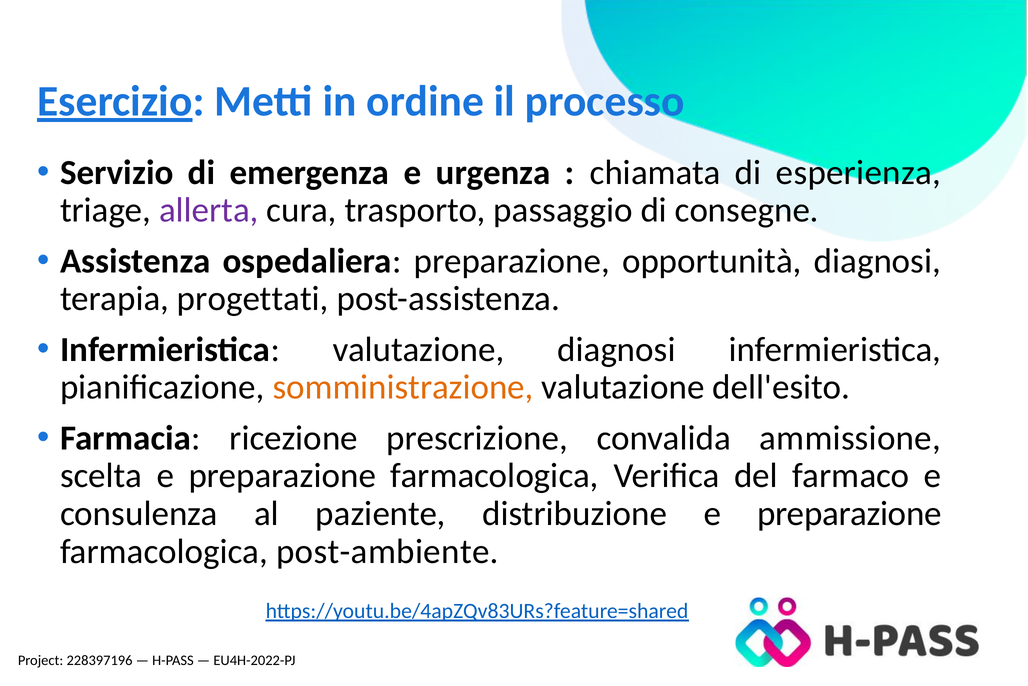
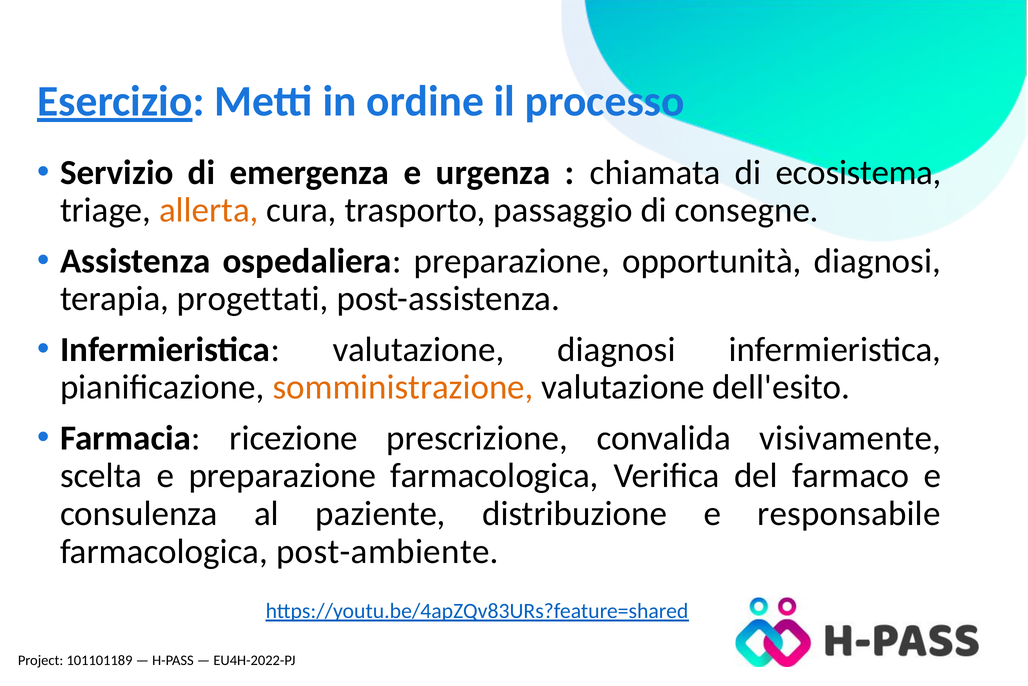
esperienza: esperienza -> ecosistema (859, 172)
allerta colour: purple -> orange (209, 210)
ammissione: ammissione -> visivamente (850, 438)
distribuzione e preparazione: preparazione -> responsabile (849, 513)
228397196: 228397196 -> 101101189 (100, 660)
